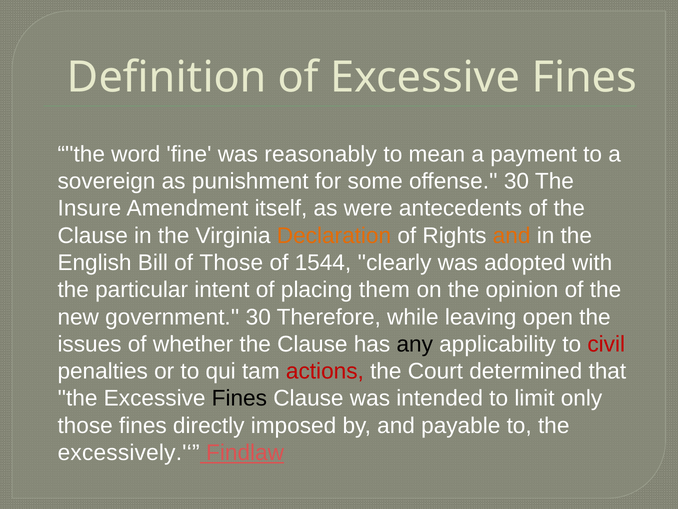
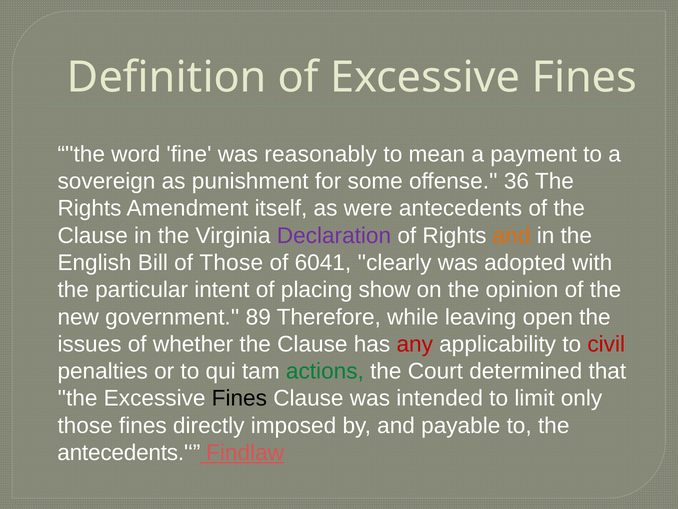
offense 30: 30 -> 36 (516, 181)
Insure: Insure -> Rights (90, 208)
Declaration colour: orange -> purple (334, 235)
1544: 1544 -> 6041 (323, 263)
them: them -> show (385, 290)
government 30: 30 -> 89 (258, 317)
any colour: black -> red (415, 344)
actions colour: red -> green (325, 371)
excessively.'‘: excessively.'‘ -> antecedents.'‘ (129, 452)
